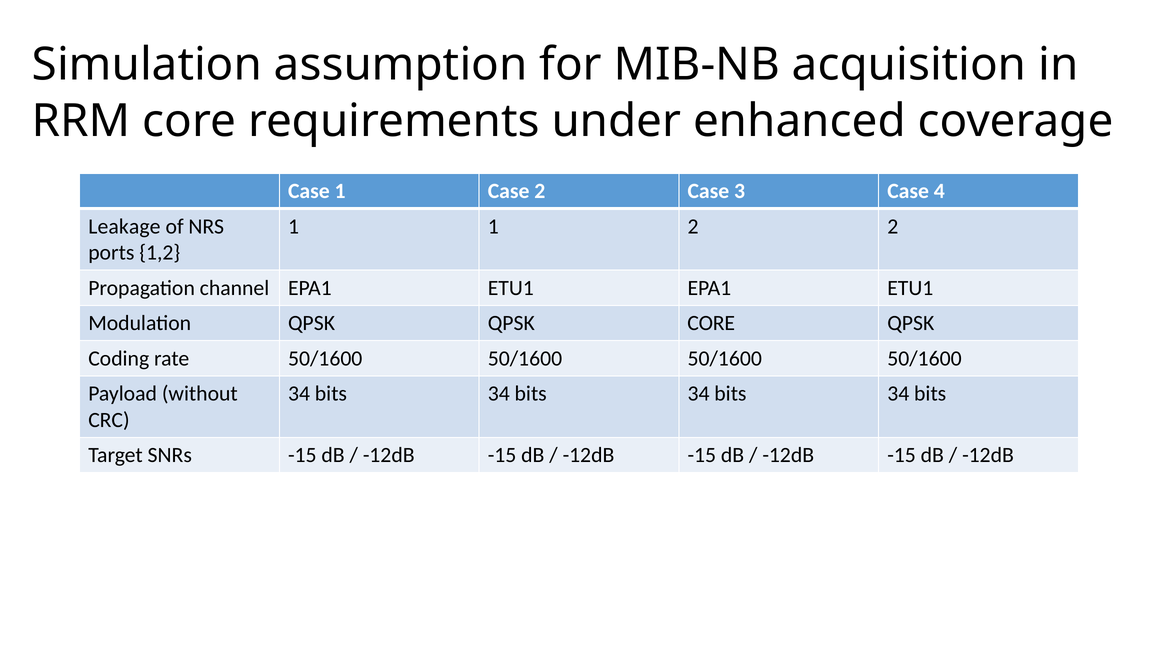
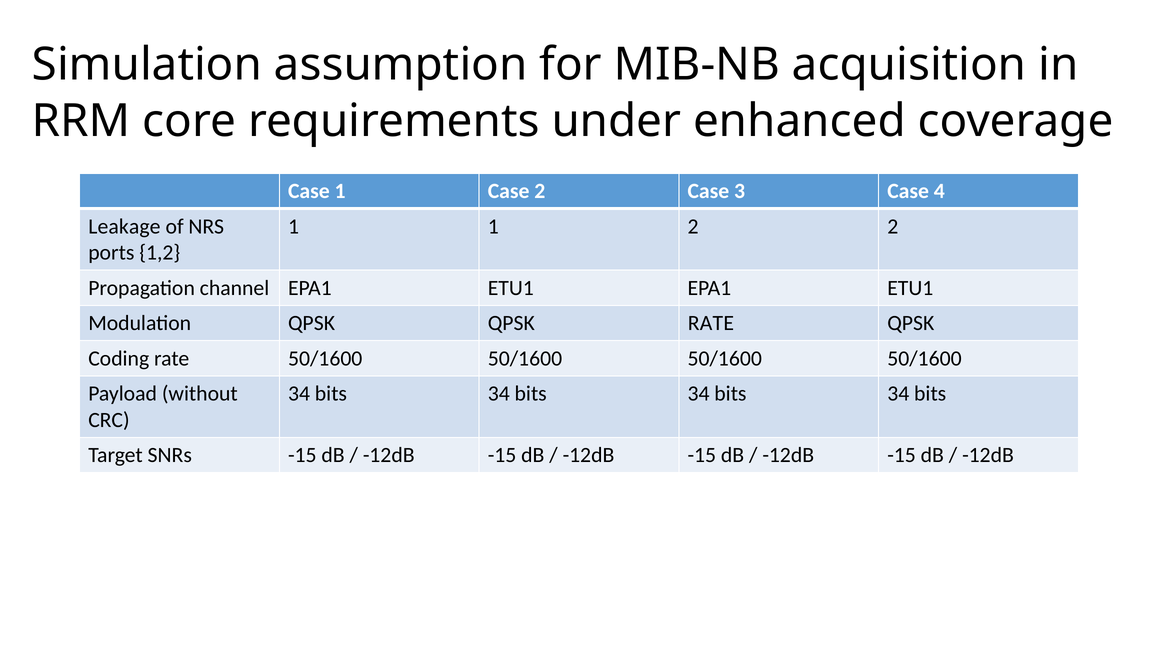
QPSK CORE: CORE -> RATE (711, 323)
